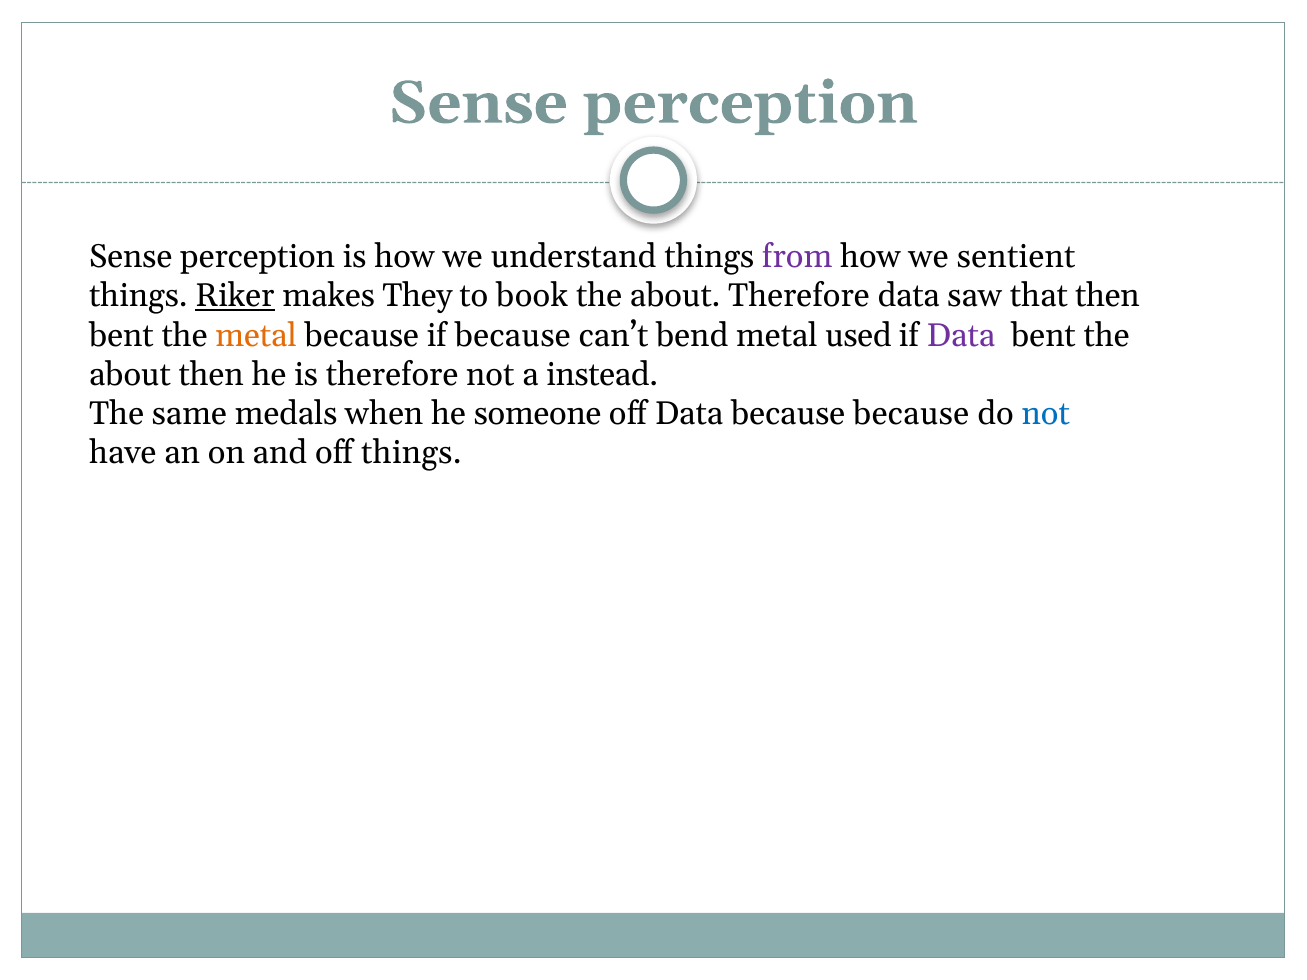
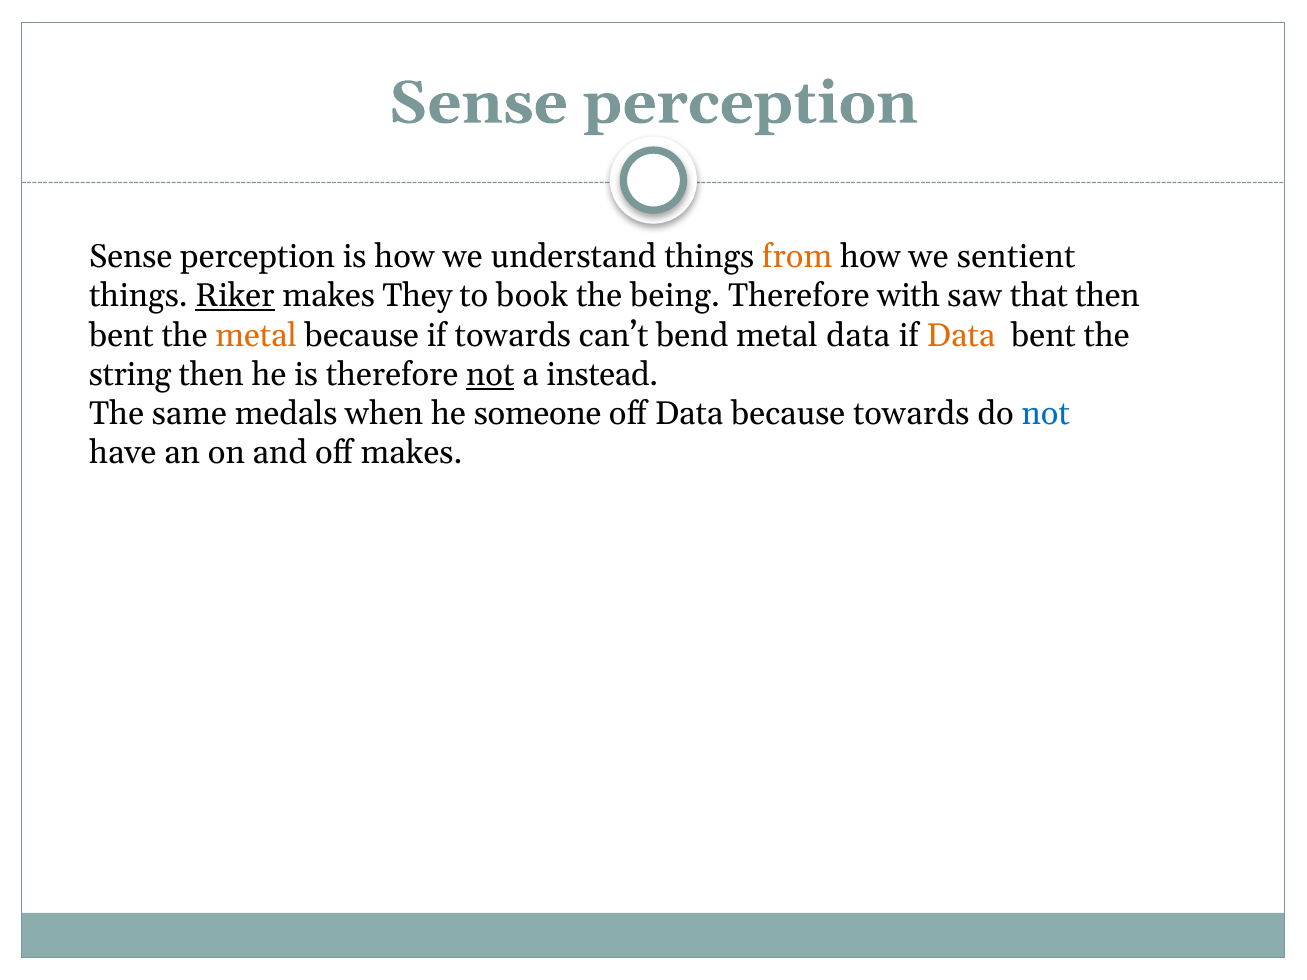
from colour: purple -> orange (797, 257)
about: about -> being (675, 296)
Therefore data: data -> with (909, 296)
if because: because -> towards (513, 335)
metal used: used -> data (858, 335)
Data colour: purple -> orange (961, 335)
about: about -> string (130, 375)
not underline: none -> present (490, 375)
because because: because -> towards (911, 414)
off things: things -> makes (411, 453)
